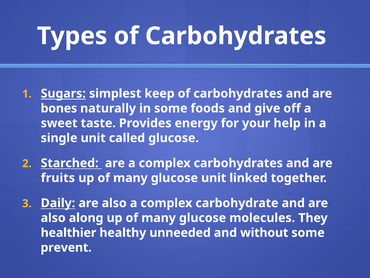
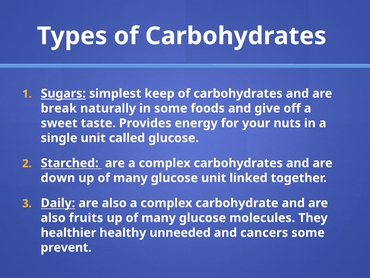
bones: bones -> break (59, 108)
help: help -> nuts (287, 123)
fruits: fruits -> down (58, 178)
along: along -> fruits (86, 218)
without: without -> cancers (264, 232)
